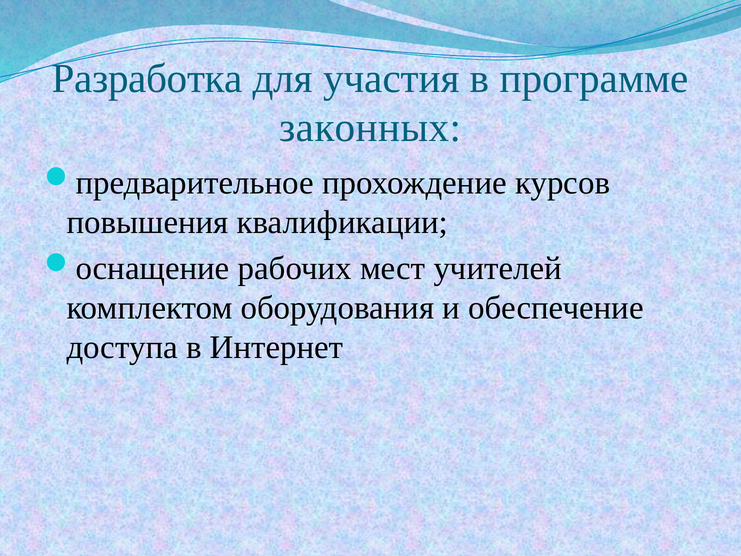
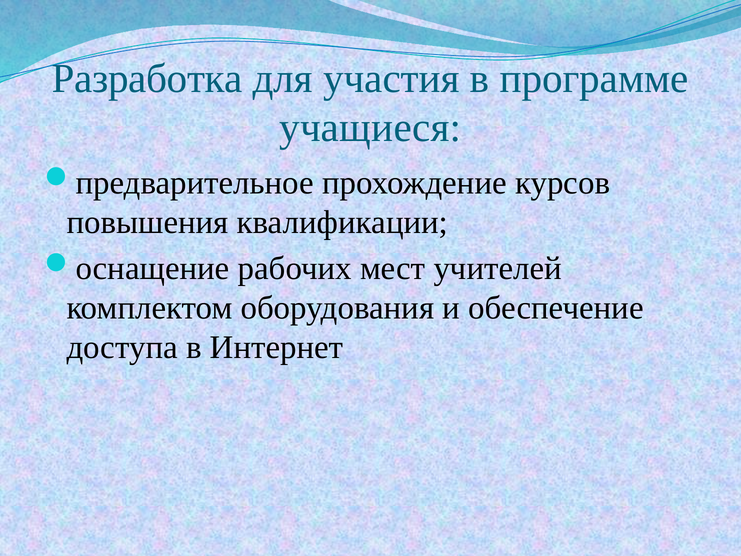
законных: законных -> учащиеся (370, 128)
